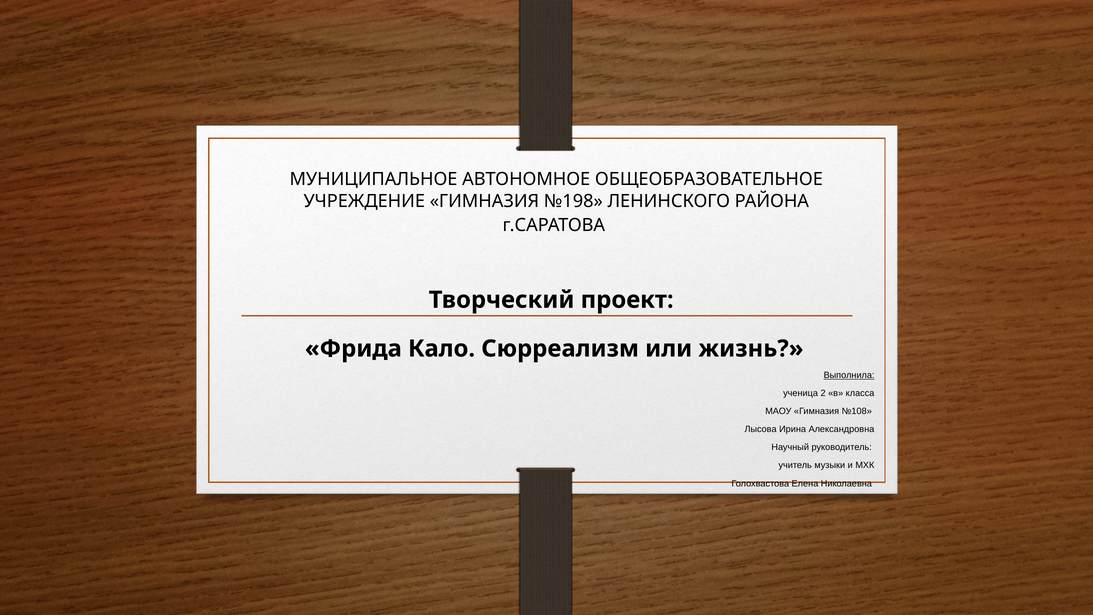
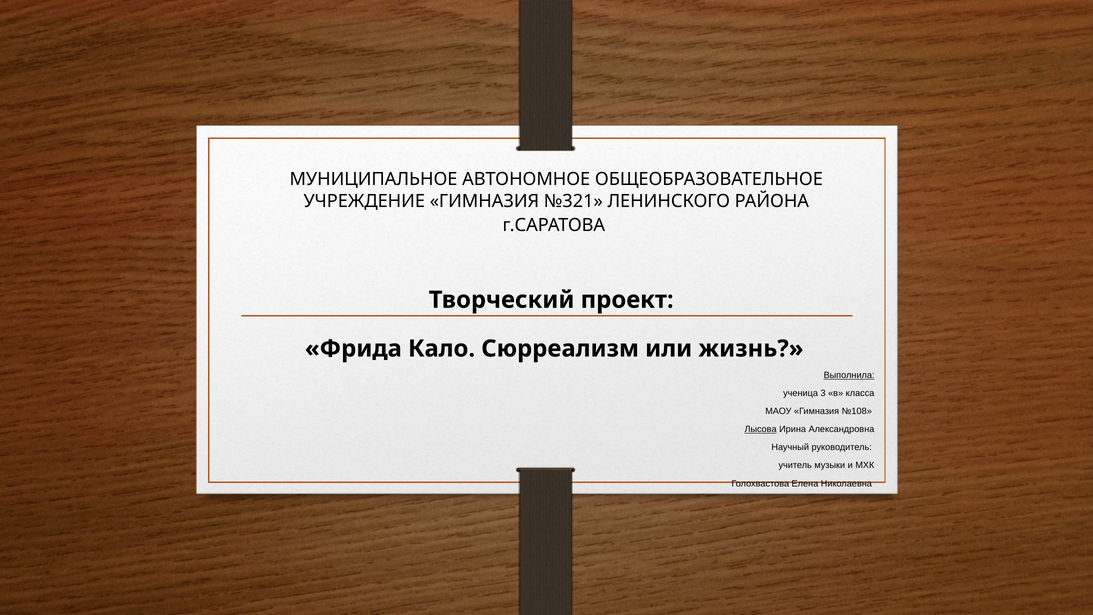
№198: №198 -> №321 (573, 201)
2: 2 -> 3 (823, 393)
Лысова underline: none -> present (761, 429)
